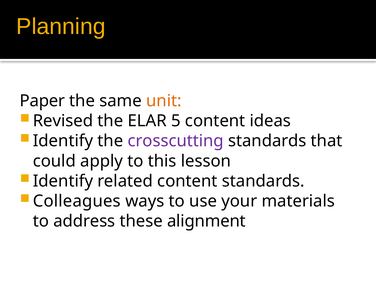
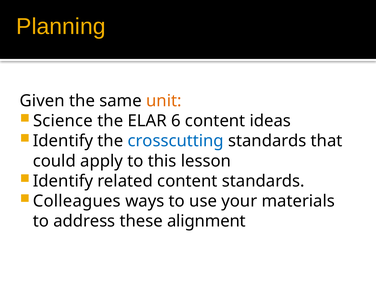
Paper: Paper -> Given (42, 101)
Revised: Revised -> Science (63, 121)
5: 5 -> 6 (176, 121)
crosscutting colour: purple -> blue (176, 141)
